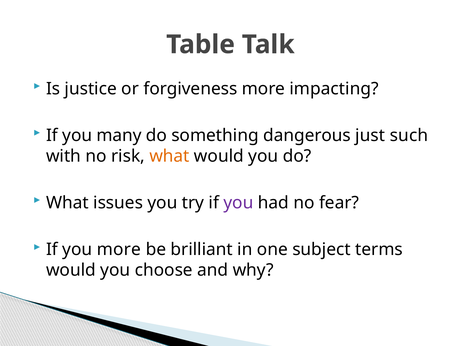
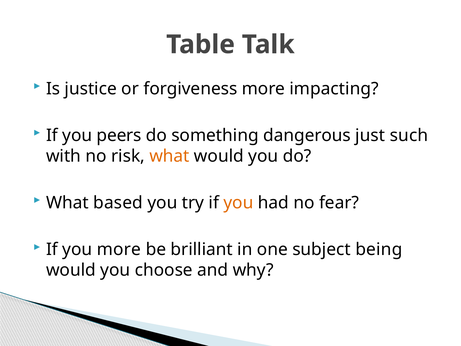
many: many -> peers (119, 135)
issues: issues -> based (118, 203)
you colour: purple -> orange (238, 203)
terms: terms -> being (379, 249)
